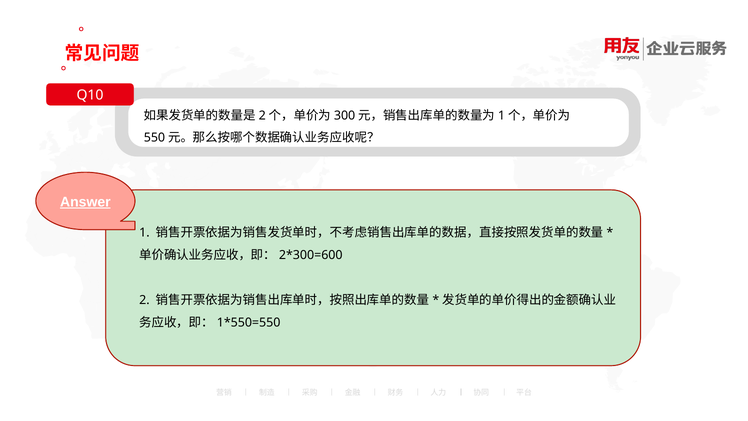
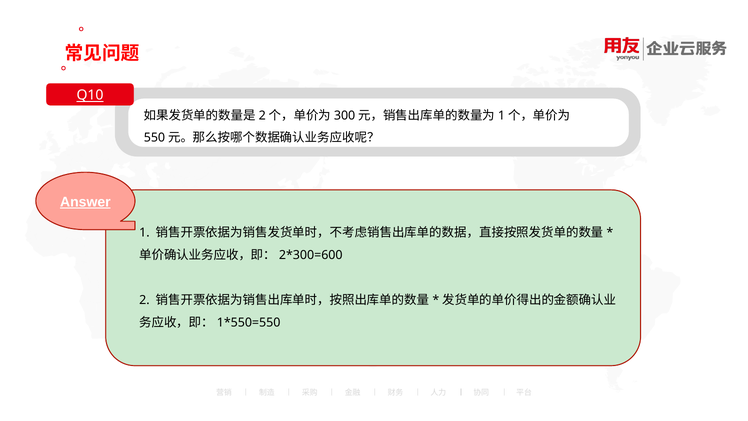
Q10 underline: none -> present (90, 95)
